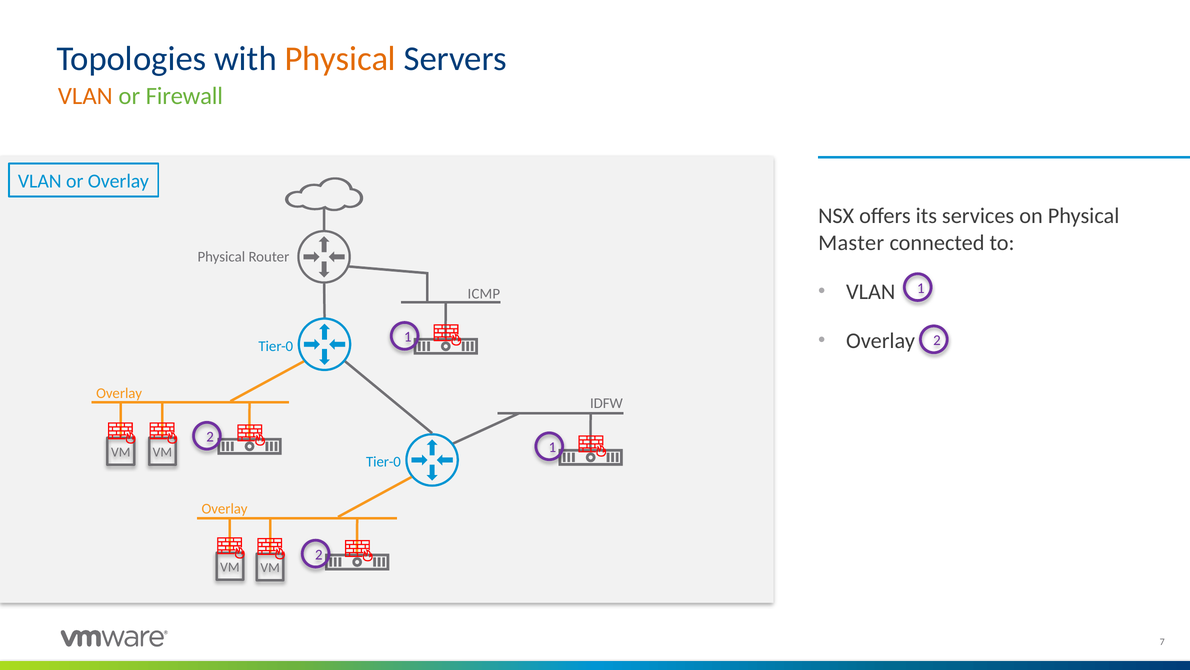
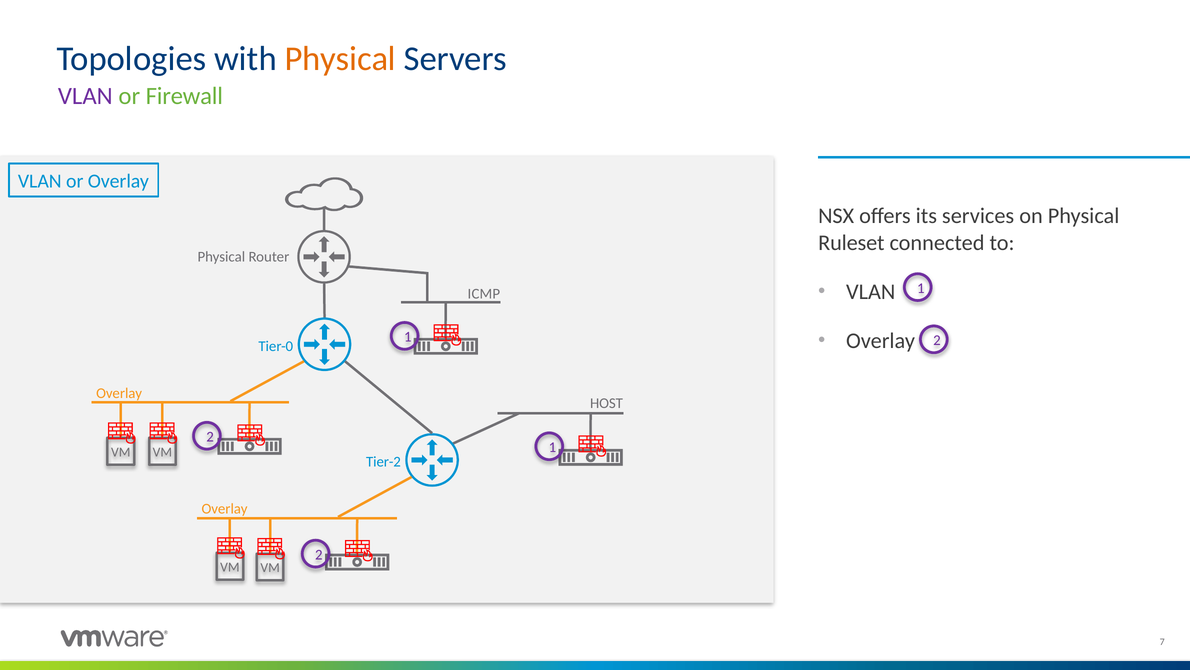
VLAN colour: orange -> purple (85, 96)
Master: Master -> Ruleset (851, 243)
IDFW: IDFW -> HOST (606, 403)
Tier-0: Tier-0 -> Tier-2 (383, 462)
